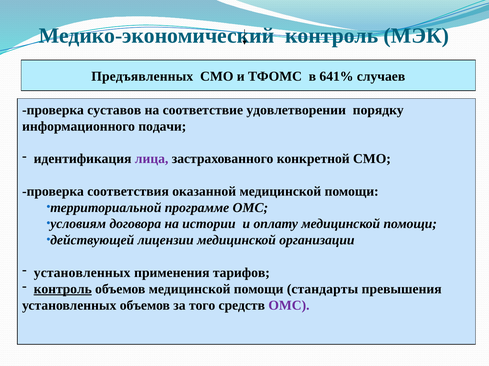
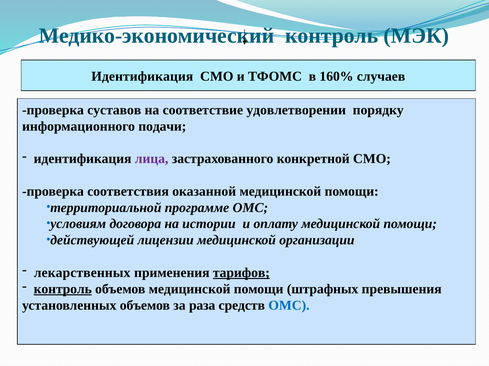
Предъявленных: Предъявленных -> Идентификация (142, 76)
641%: 641% -> 160% (336, 76)
установленных: установленных -> лекарственных (82, 273)
тарифов underline: none -> present (241, 273)
стандарты: стандарты -> штрафных (323, 290)
того: того -> раза (202, 306)
ОМС colour: purple -> blue (289, 306)
